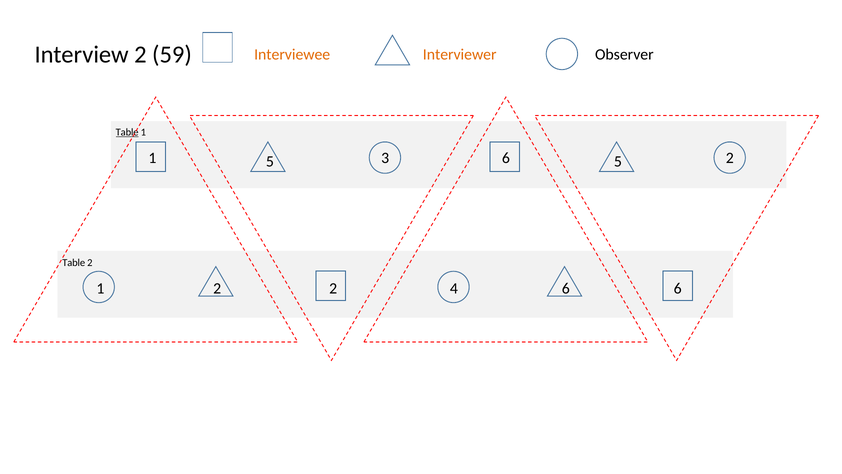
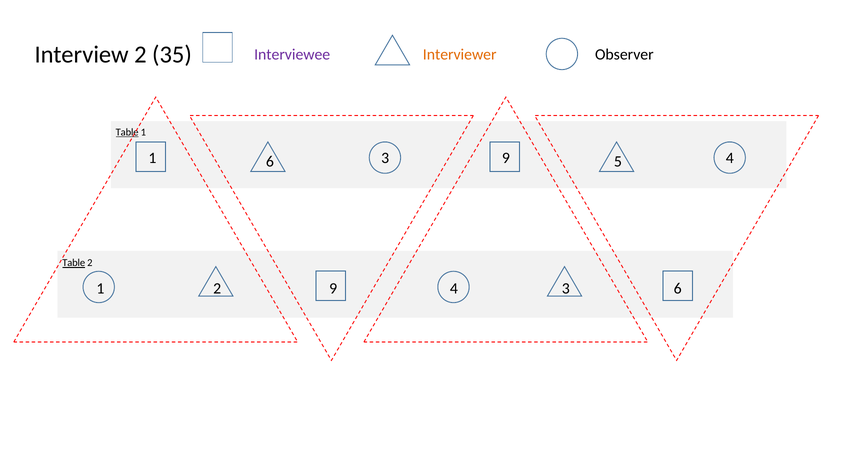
59: 59 -> 35 (172, 55)
Interviewee colour: orange -> purple (292, 54)
1 5: 5 -> 6 (270, 161)
3 6: 6 -> 9 (506, 158)
5 2: 2 -> 4 (730, 158)
Table underline: none -> present (74, 263)
2 2: 2 -> 9 (333, 288)
4 6: 6 -> 3 (566, 288)
